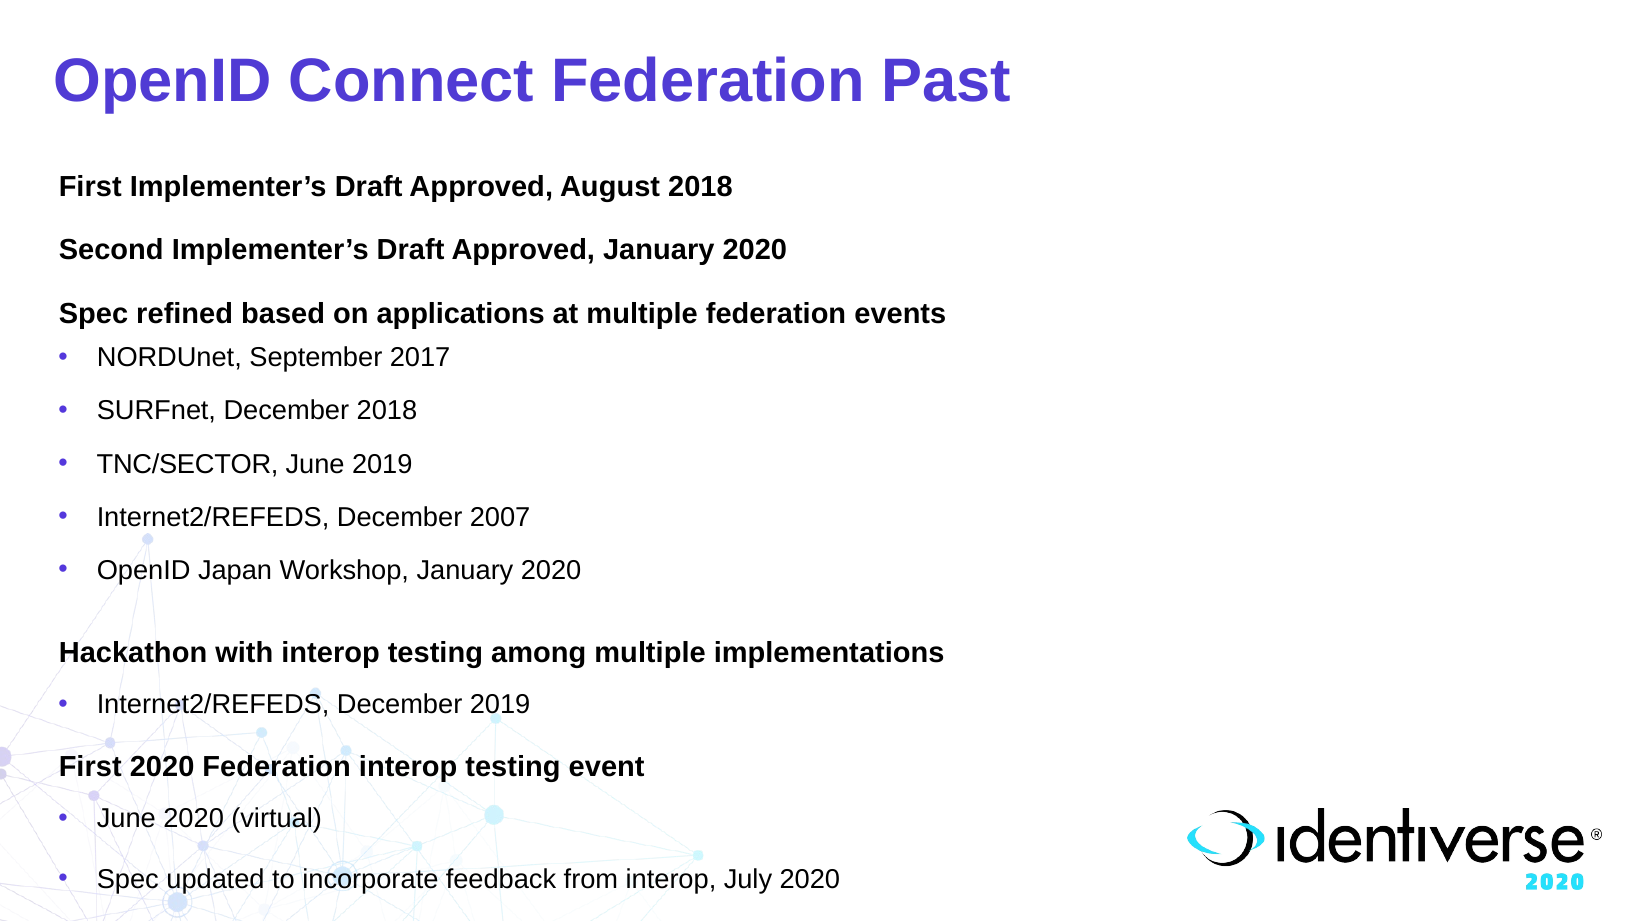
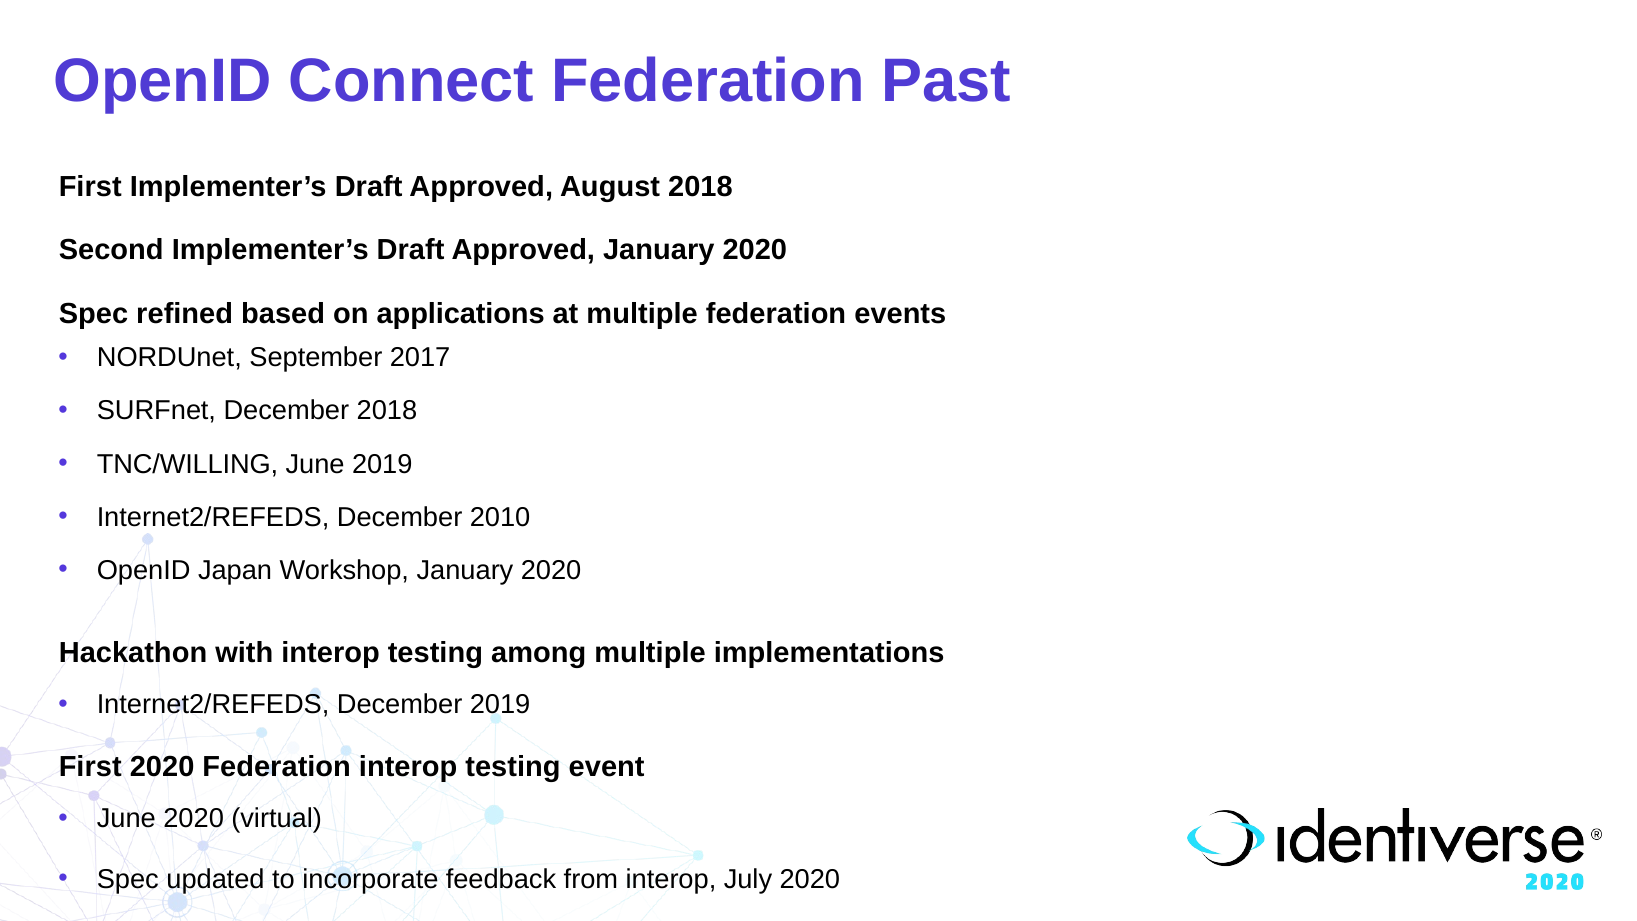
TNC/SECTOR: TNC/SECTOR -> TNC/WILLING (188, 464)
2007: 2007 -> 2010 (500, 517)
